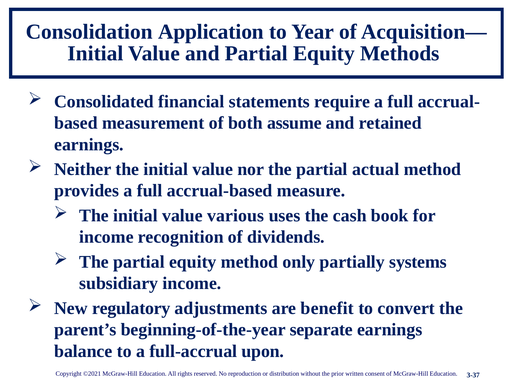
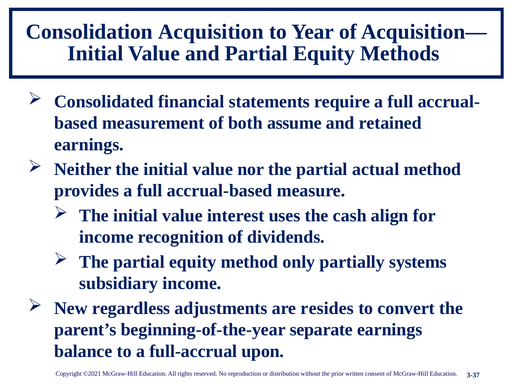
Application: Application -> Acquisition (211, 32)
various: various -> interest (236, 216)
book: book -> align (390, 216)
regulatory: regulatory -> regardless (131, 308)
benefit: benefit -> resides (327, 308)
